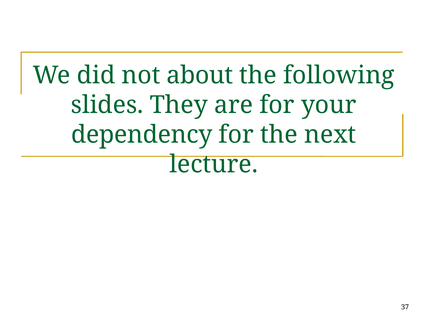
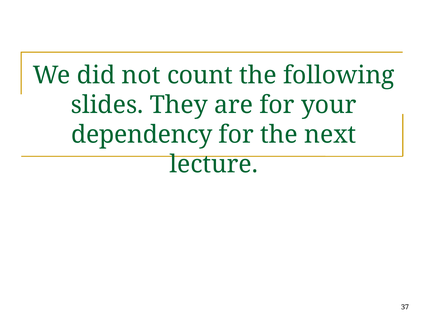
about: about -> count (200, 75)
